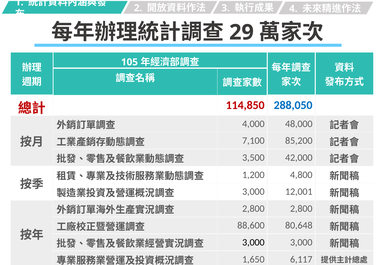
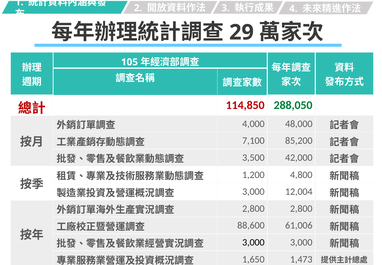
288,050 colour: blue -> green (293, 105)
12,001: 12,001 -> 12,004 (299, 191)
80,648: 80,648 -> 61,006 (299, 225)
6,117: 6,117 -> 1,473 (301, 259)
